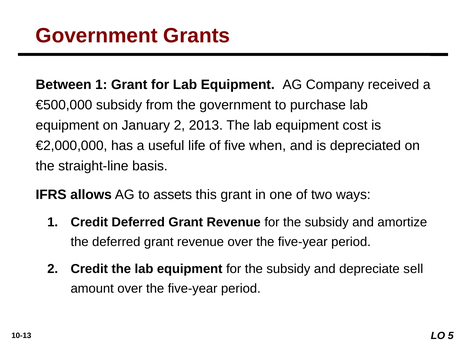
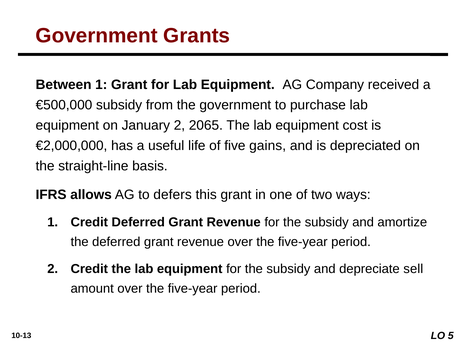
2013: 2013 -> 2065 (206, 125)
when: when -> gains (268, 146)
assets: assets -> defers (173, 194)
